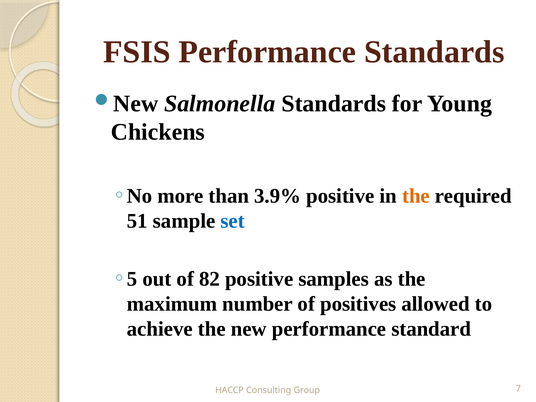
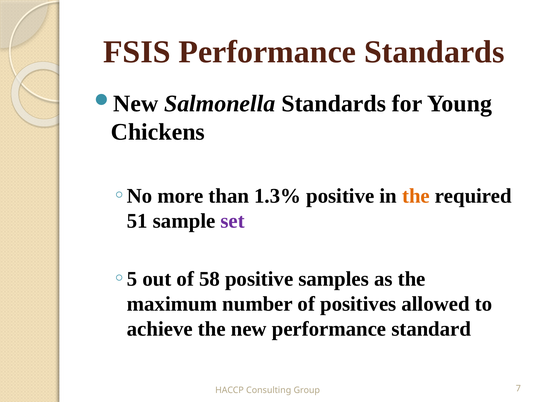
3.9%: 3.9% -> 1.3% (278, 196)
set colour: blue -> purple (233, 221)
82: 82 -> 58 (210, 279)
